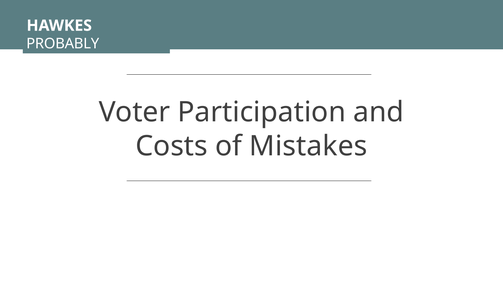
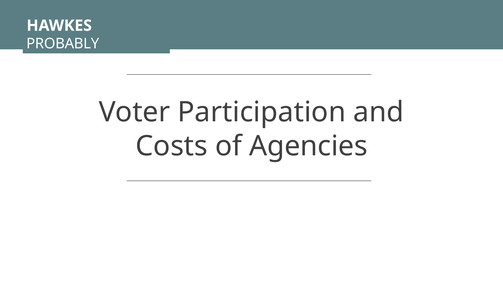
Mistakes: Mistakes -> Agencies (308, 146)
